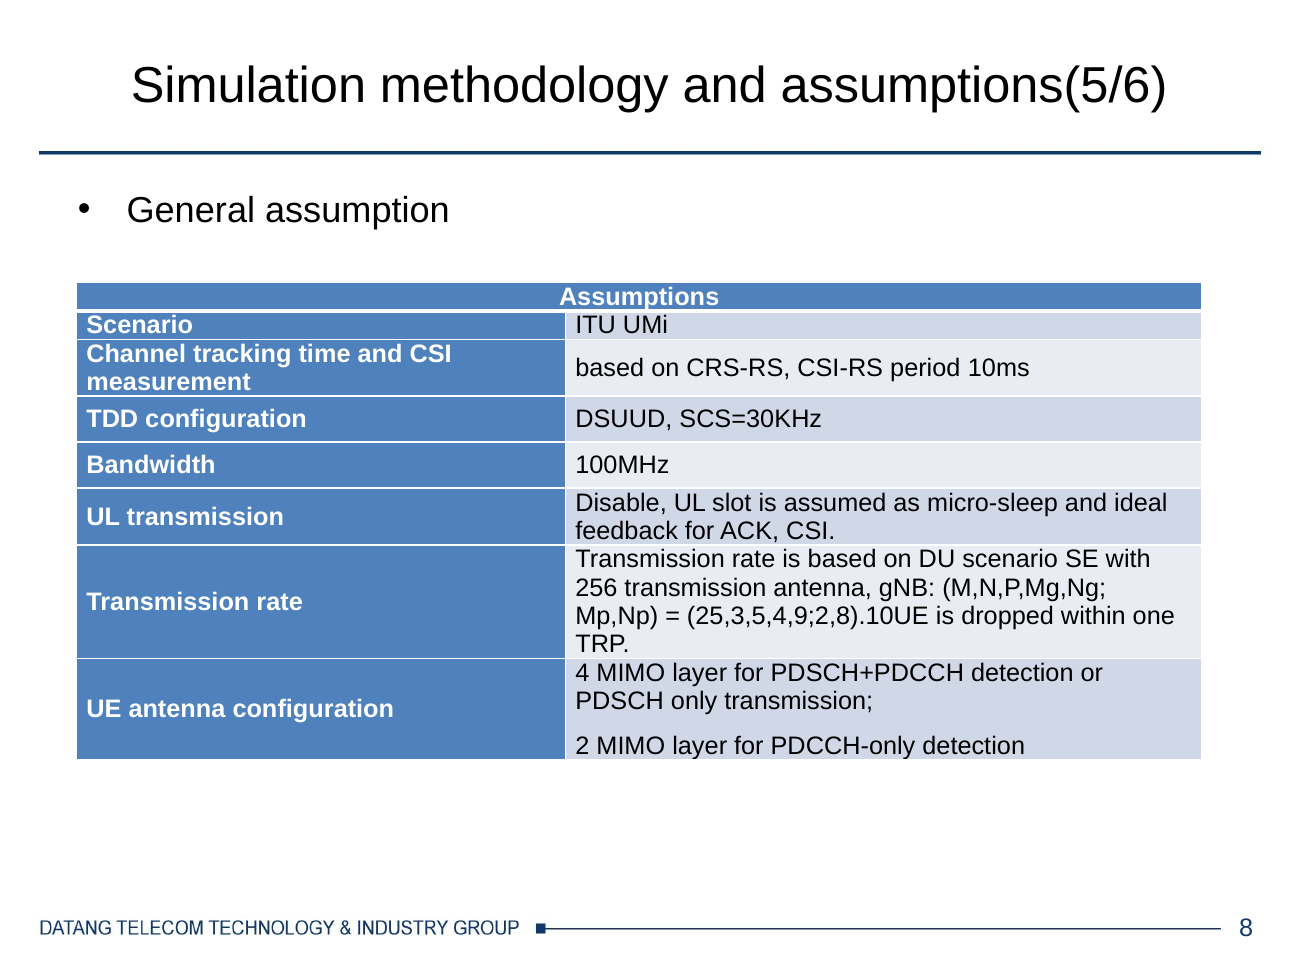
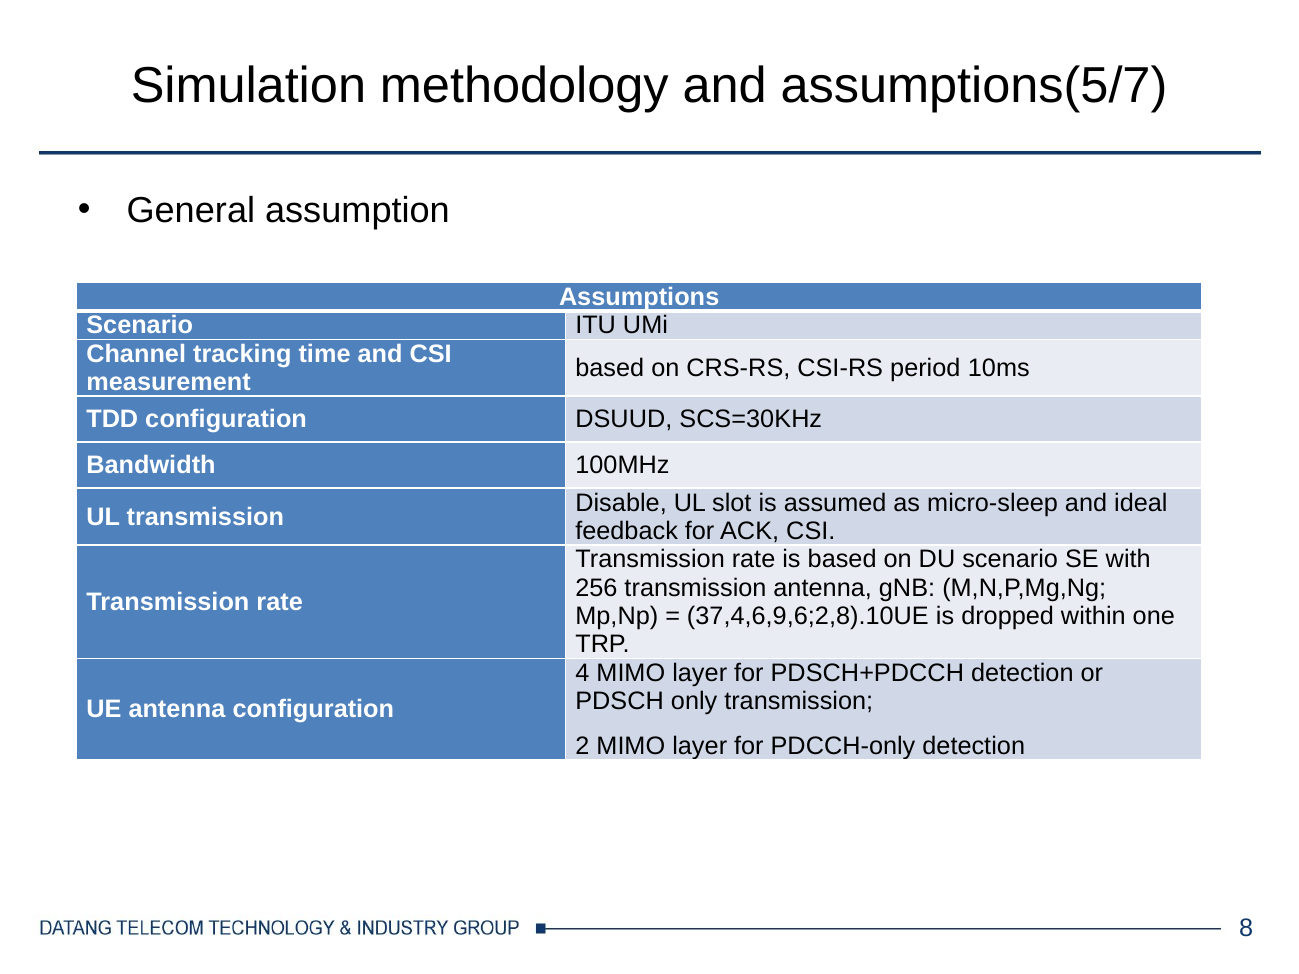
assumptions(5/6: assumptions(5/6 -> assumptions(5/7 (974, 86)
25,3,5,4,9;2,8).10UE: 25,3,5,4,9;2,8).10UE -> 37,4,6,9,6;2,8).10UE (808, 616)
